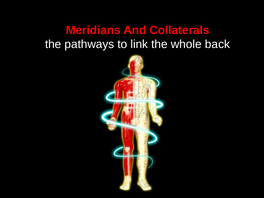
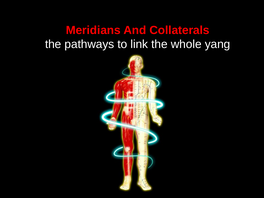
back: back -> yang (218, 44)
